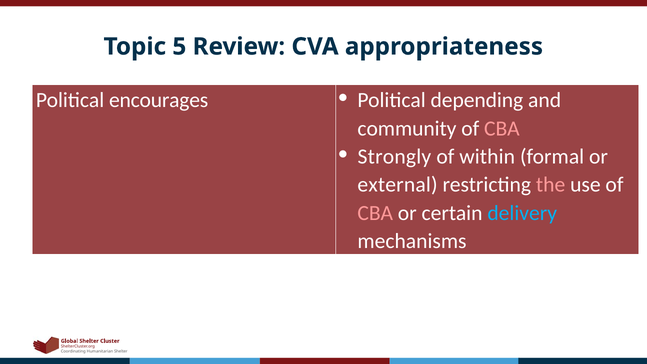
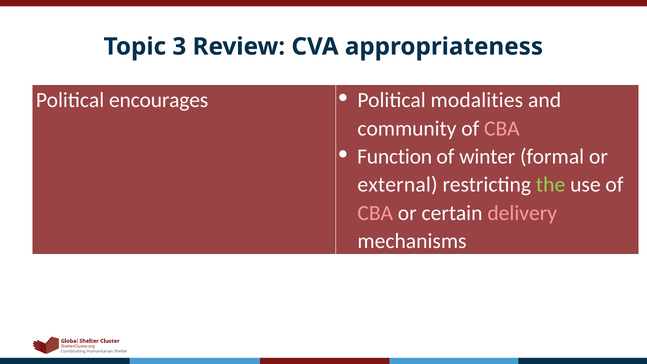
5: 5 -> 3 (179, 47)
depending: depending -> modalities (477, 100)
Strongly: Strongly -> Function (395, 157)
within: within -> winter (487, 157)
the colour: pink -> light green (551, 185)
delivery colour: light blue -> pink (522, 213)
